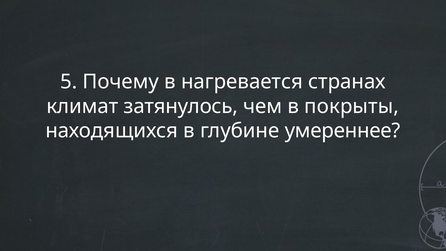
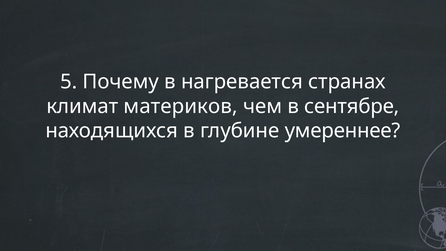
затянулось: затянулось -> материков (181, 106)
покрыты: покрыты -> сентябре (352, 106)
